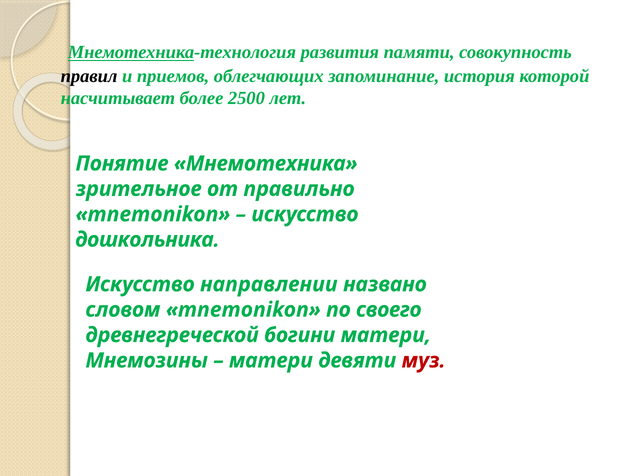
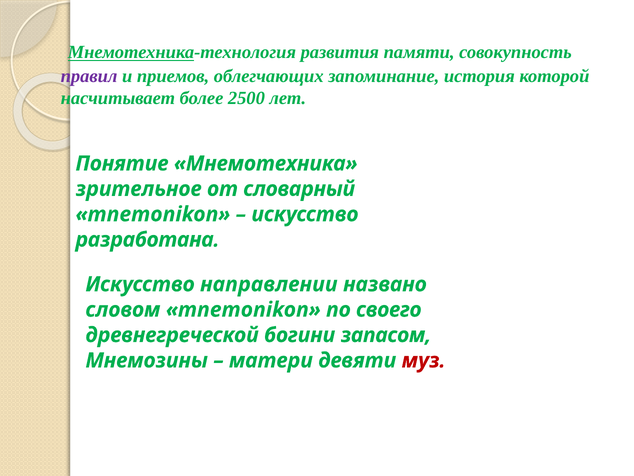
правил colour: black -> purple (89, 76)
правильно: правильно -> словарный (299, 189)
дошкольника: дошкольника -> разработана (147, 239)
богини матери: матери -> запасом (386, 335)
